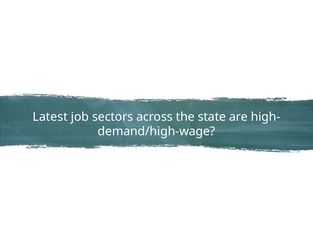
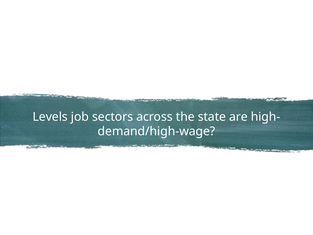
Latest: Latest -> Levels (50, 117)
